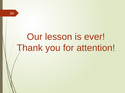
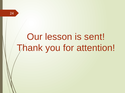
ever: ever -> sent (94, 37)
